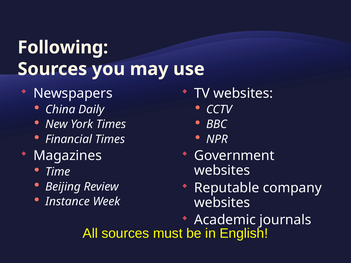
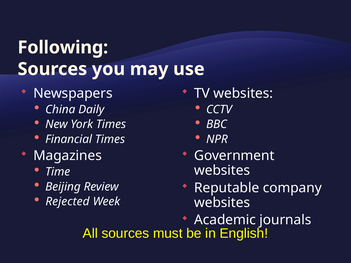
Instance: Instance -> Rejected (67, 202)
